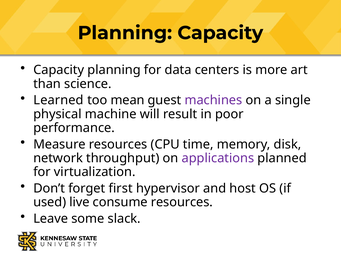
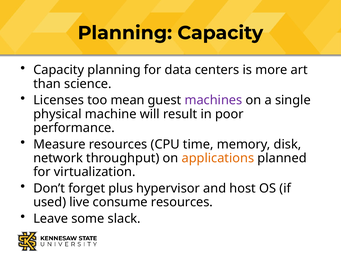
Learned: Learned -> Licenses (59, 100)
applications colour: purple -> orange (218, 158)
first: first -> plus (121, 188)
